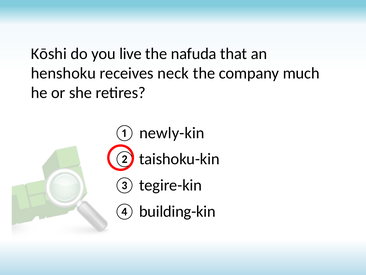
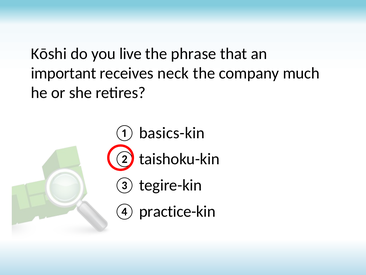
nafuda: nafuda -> phrase (194, 54)
henshoku: henshoku -> important (64, 73)
newly-kin: newly-kin -> basics-kin (172, 133)
building-kin: building-kin -> practice-kin (177, 211)
